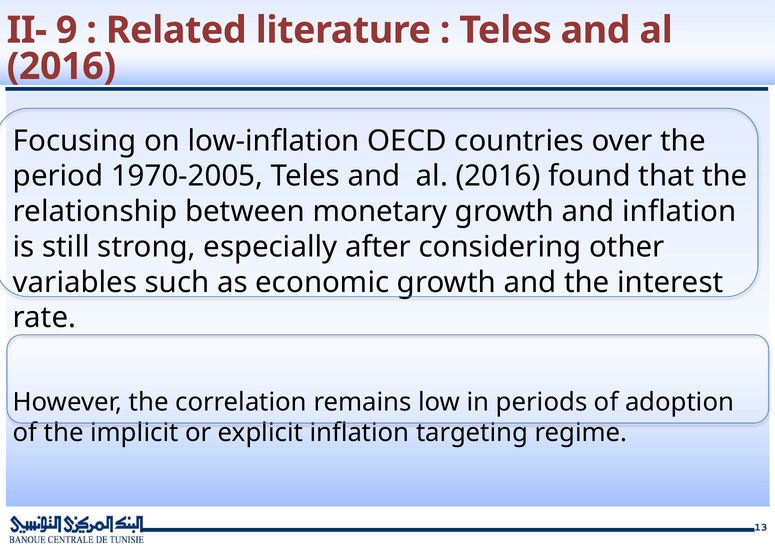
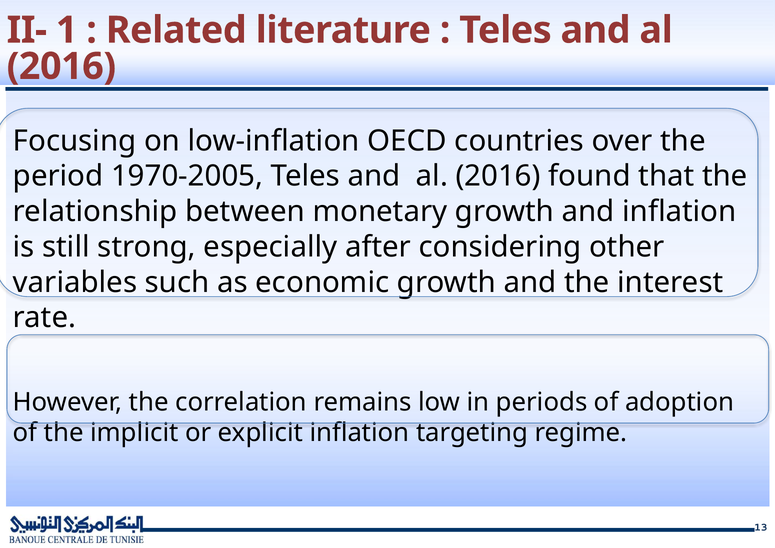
9: 9 -> 1 (67, 30)
